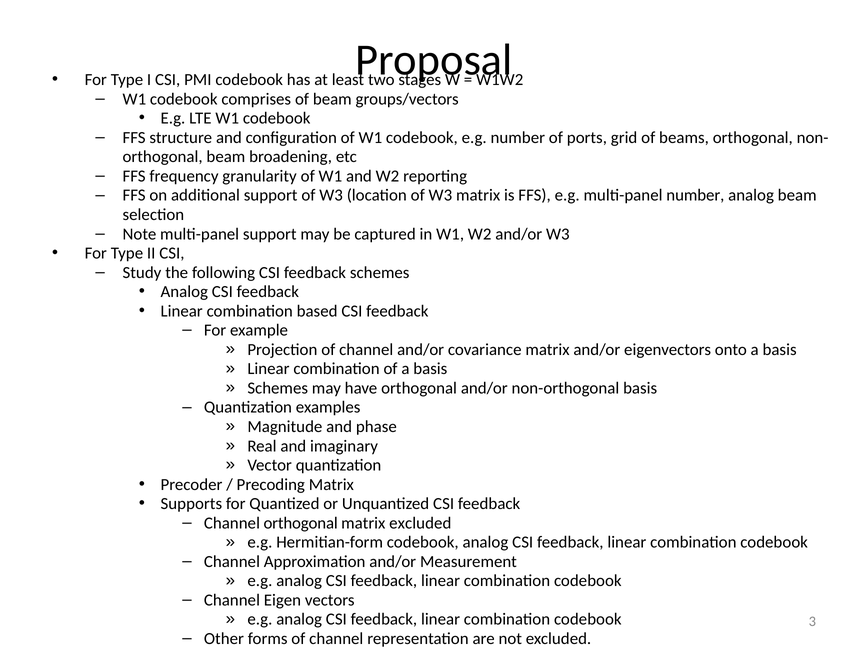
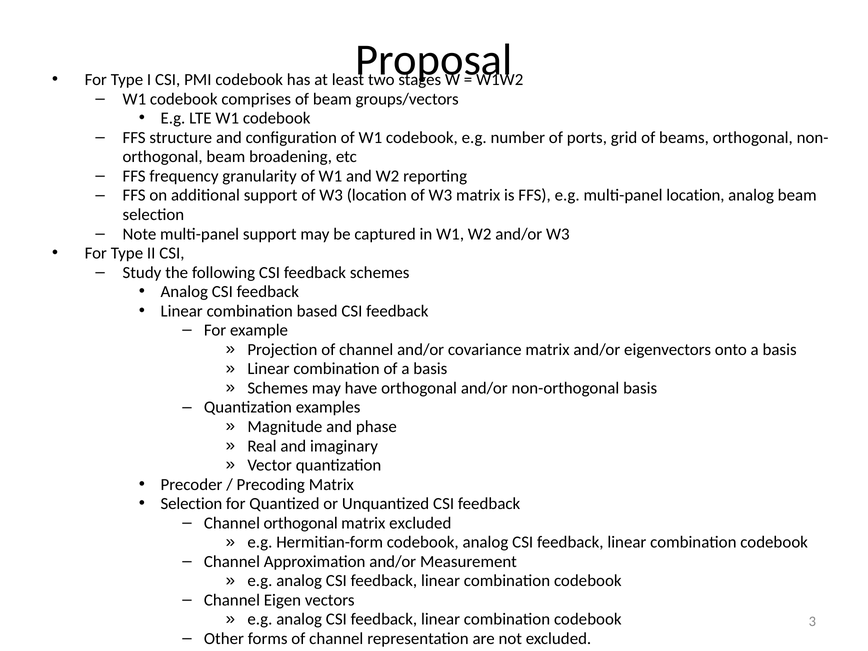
multi-panel number: number -> location (695, 195)
Supports: Supports -> Selection (191, 504)
